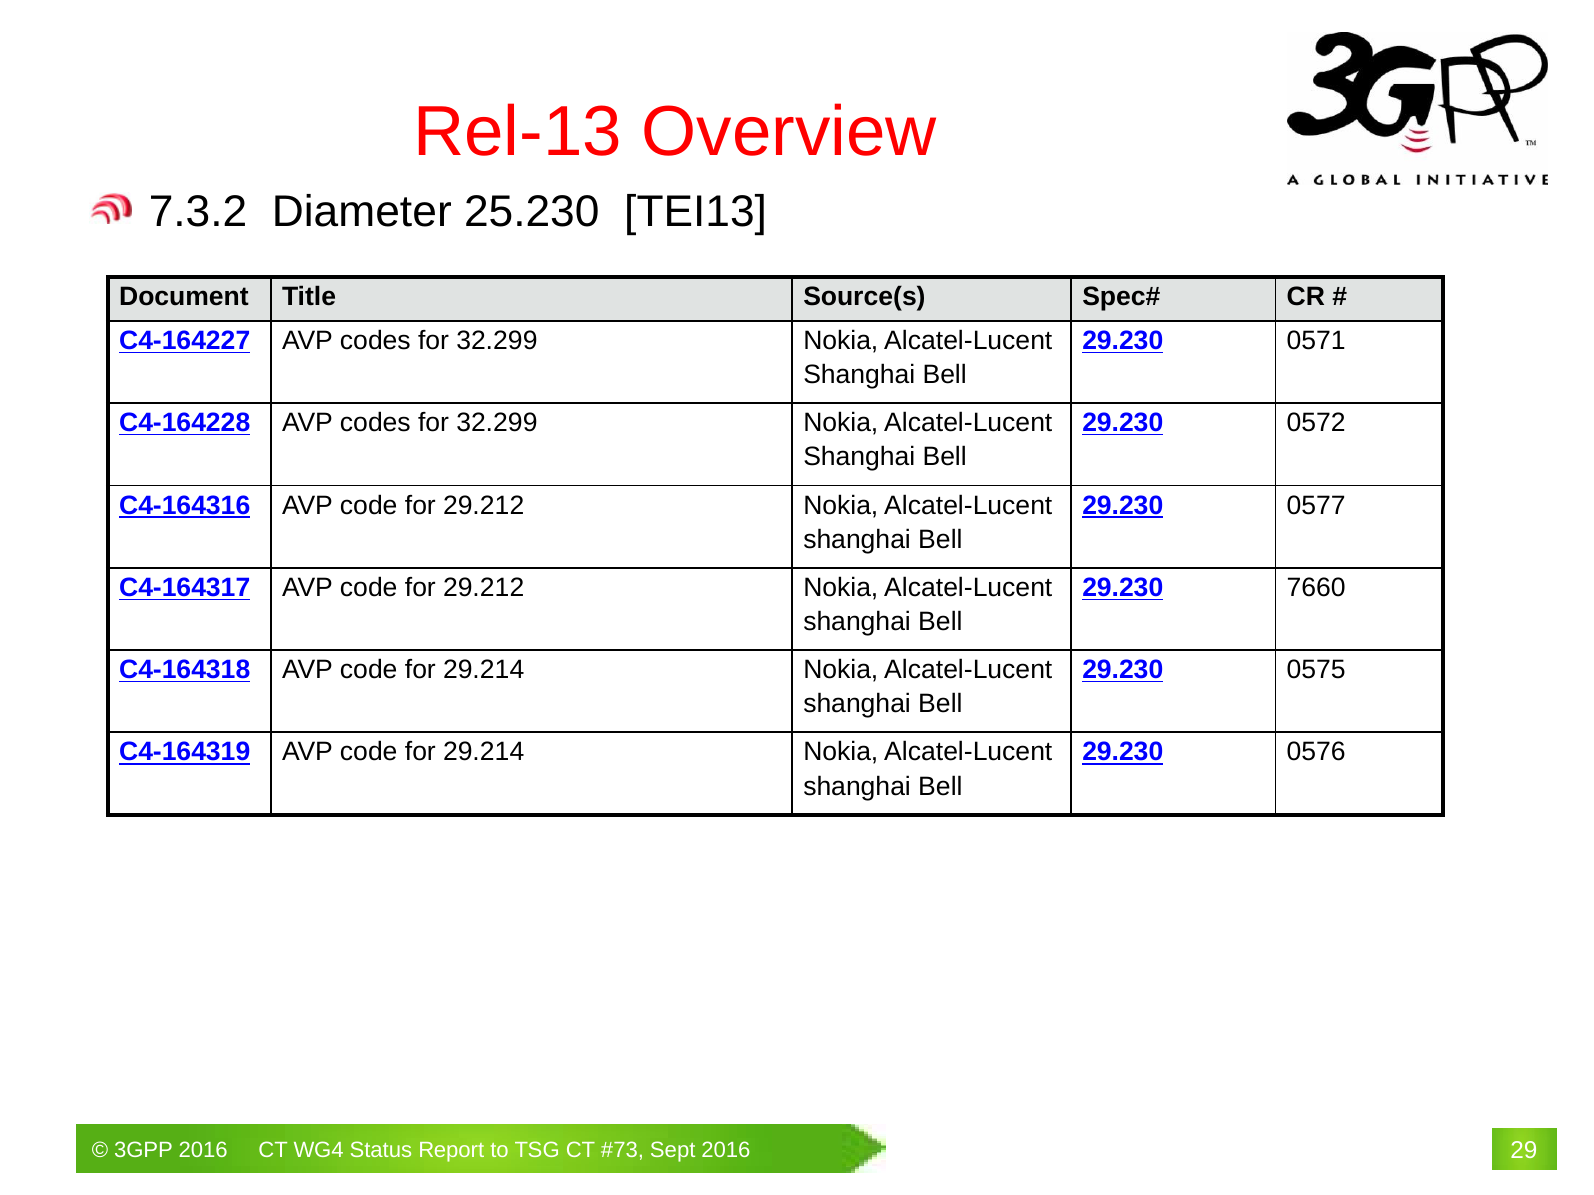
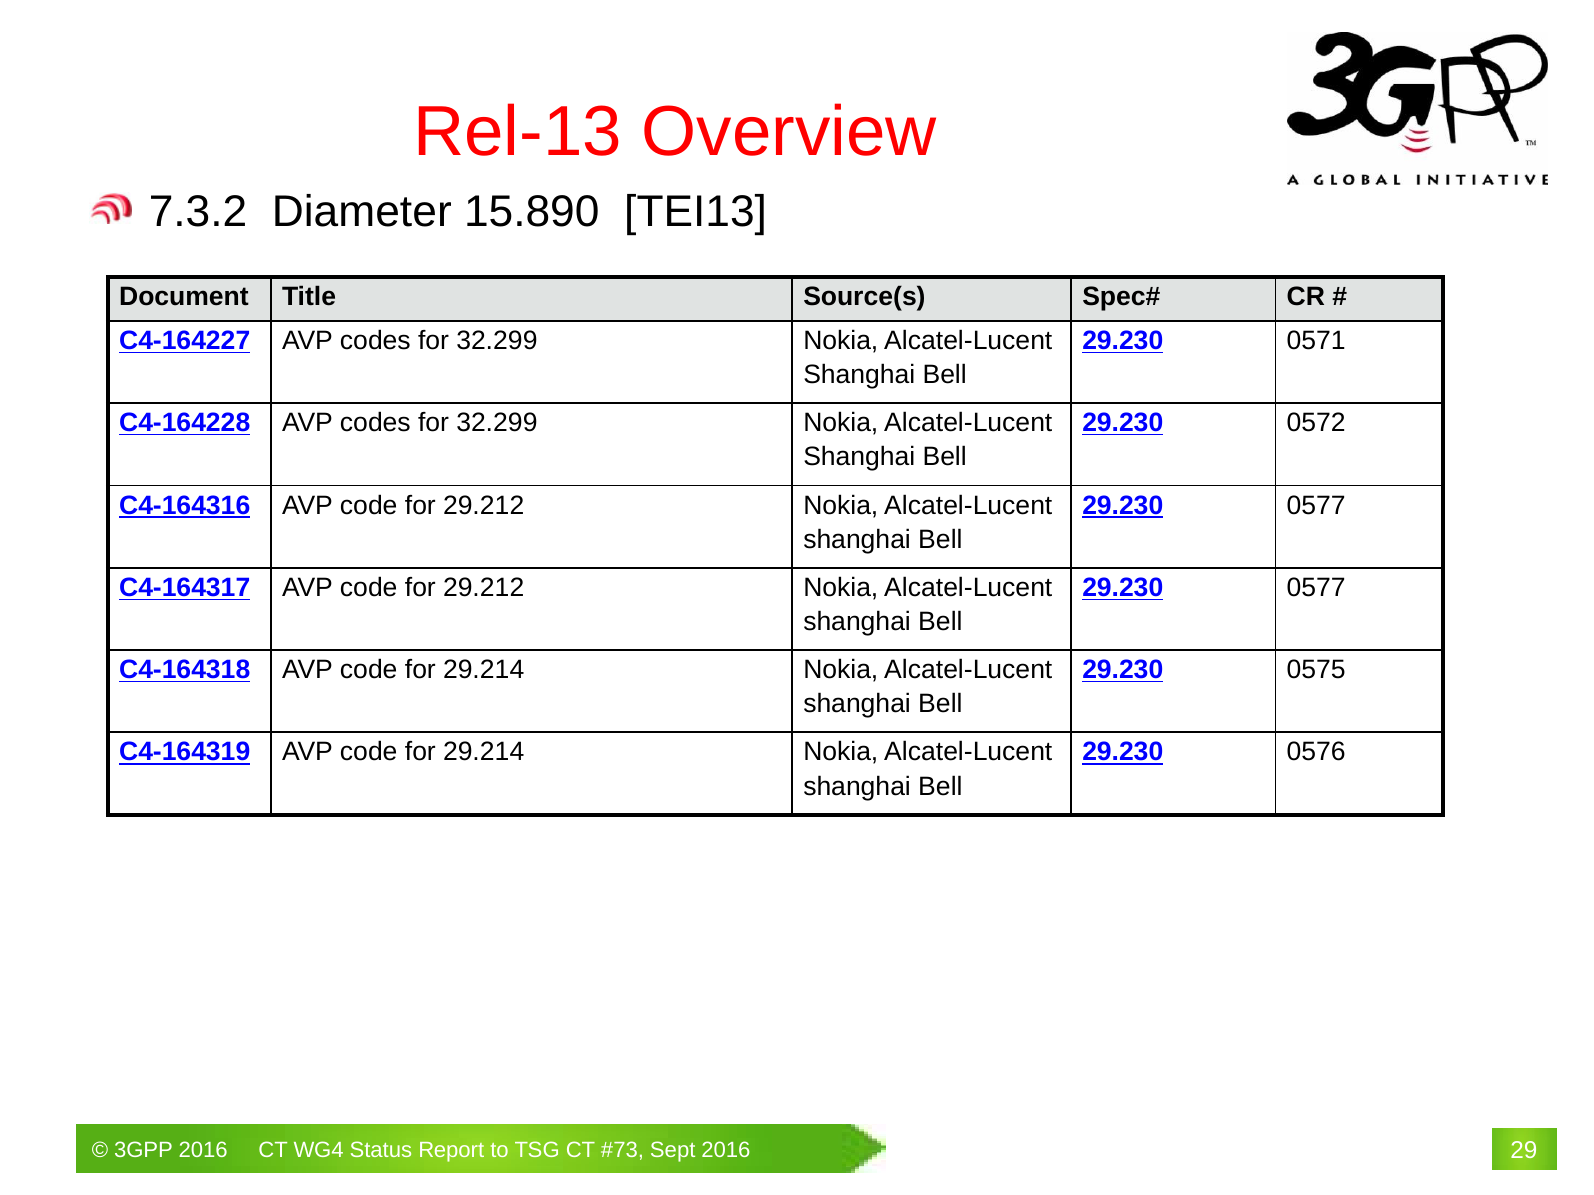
25.230: 25.230 -> 15.890 (532, 212)
7660: 7660 -> 0577 (1316, 588)
